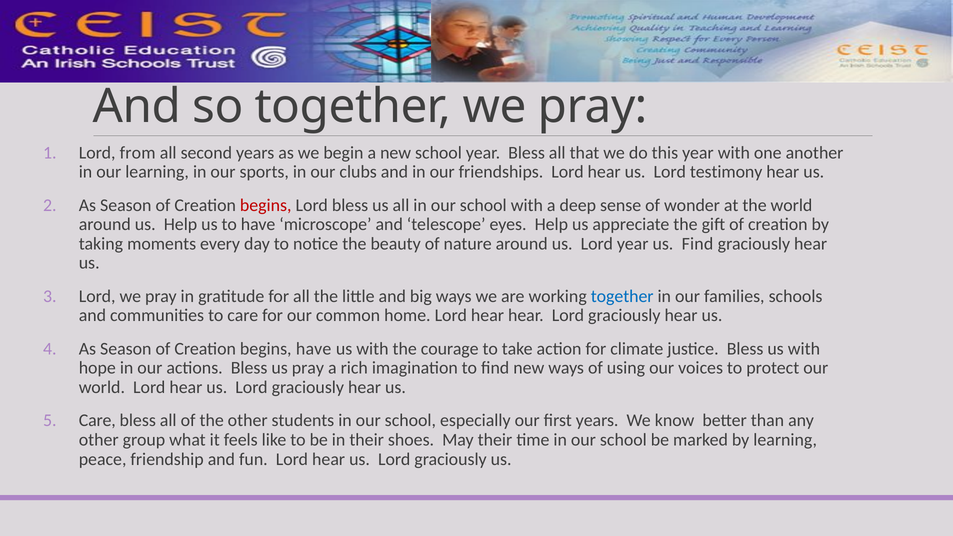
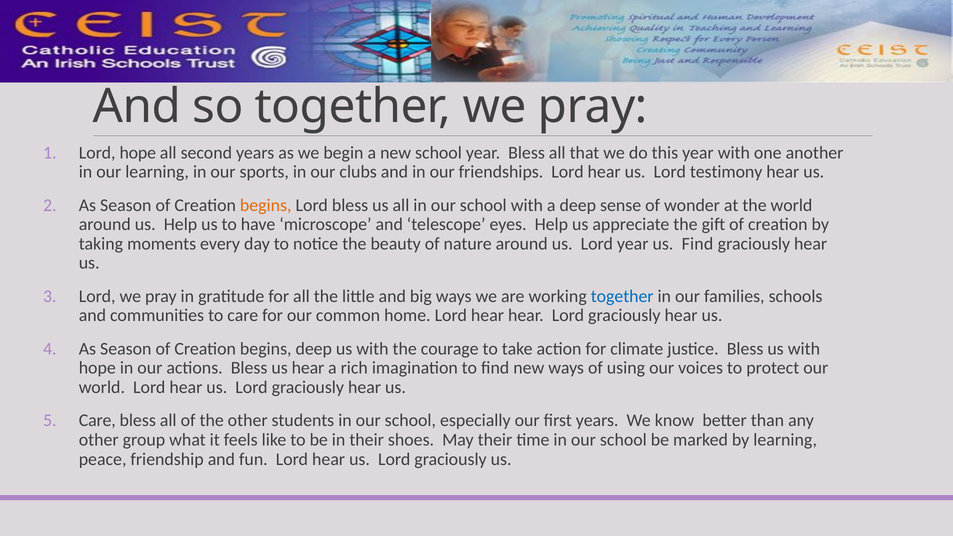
Lord from: from -> hope (138, 153)
begins colour: red -> orange (266, 205)
begins have: have -> deep (314, 349)
us pray: pray -> hear (308, 368)
